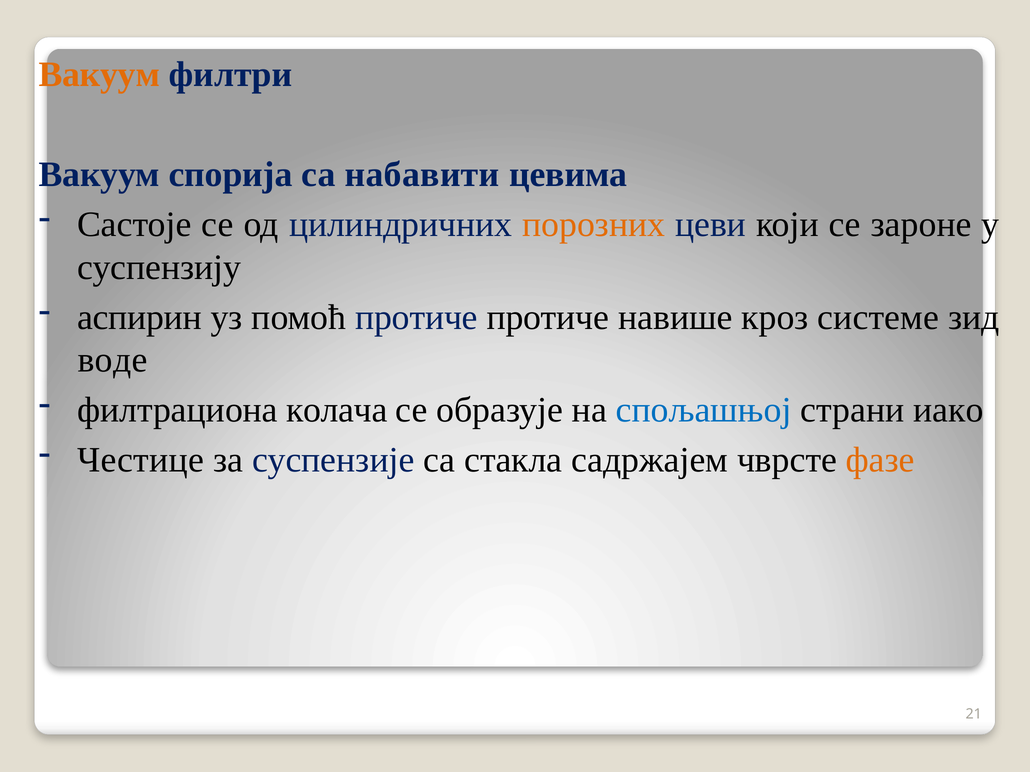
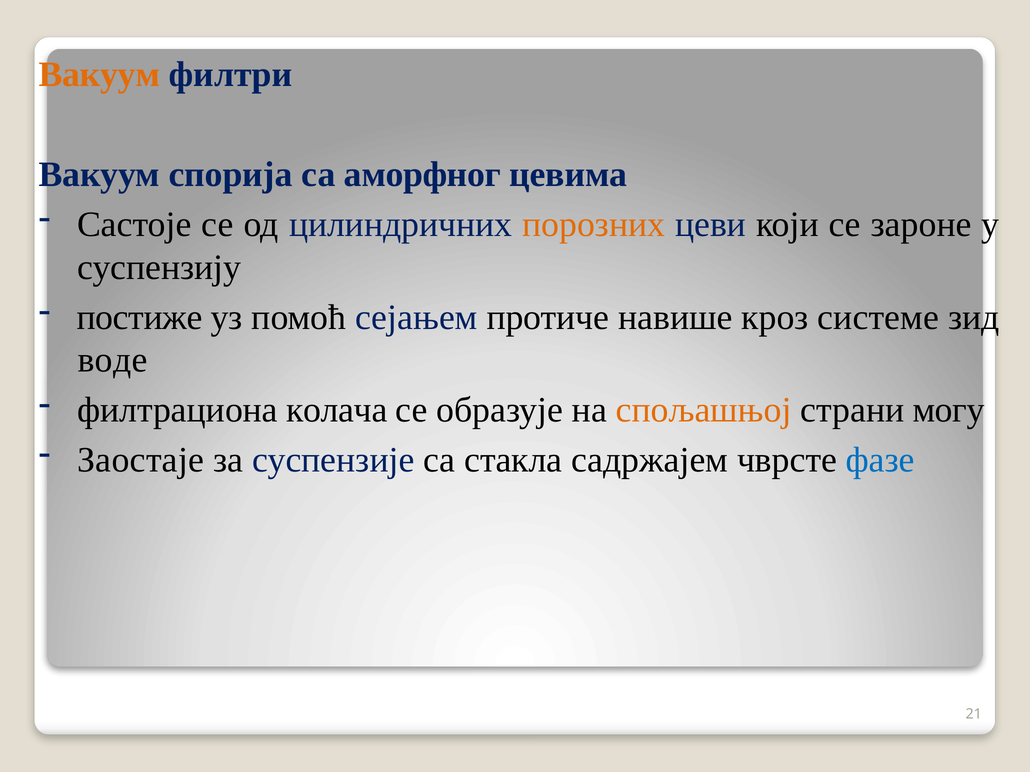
набавити: набавити -> аморфног (422, 175)
аспирин: аспирин -> постиже (140, 317)
помоћ протиче: протиче -> сејањем (416, 317)
спољашњој colour: blue -> orange (704, 410)
иако: иако -> могу (949, 410)
Честице: Честице -> Заостаје (141, 460)
фазе colour: orange -> blue (880, 460)
